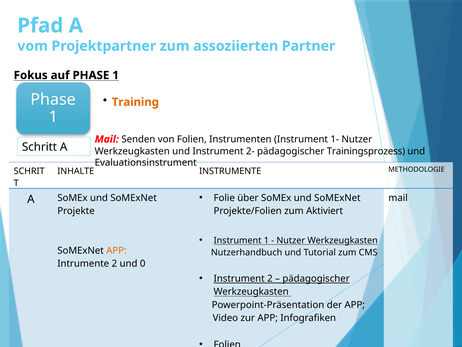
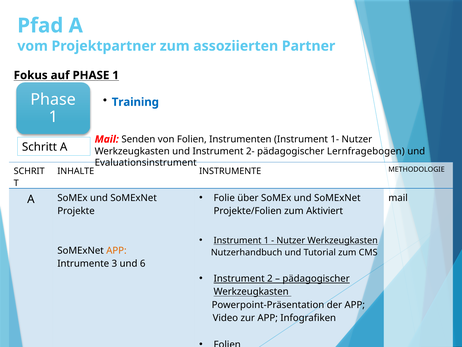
Training colour: orange -> blue (135, 102)
Trainingsprozess: Trainingsprozess -> Lernfragebogen (366, 151)
Intrumente 2: 2 -> 3 (114, 263)
0: 0 -> 6 (143, 263)
